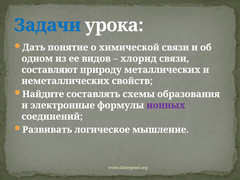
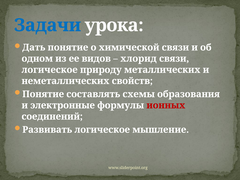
составляют: составляют -> логическое (50, 70)
Найдите: Найдите -> Понятие (43, 94)
ионных colour: purple -> red (166, 105)
